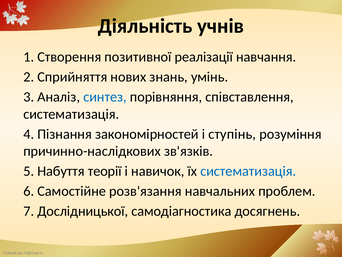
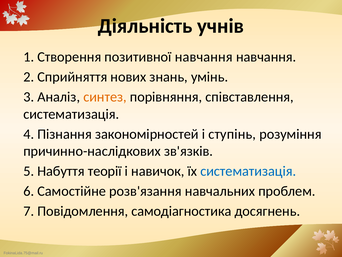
позитивної реалізації: реалізації -> навчання (204, 57)
синтез colour: blue -> orange (105, 97)
Дослідницької: Дослідницької -> Повідомлення (83, 211)
